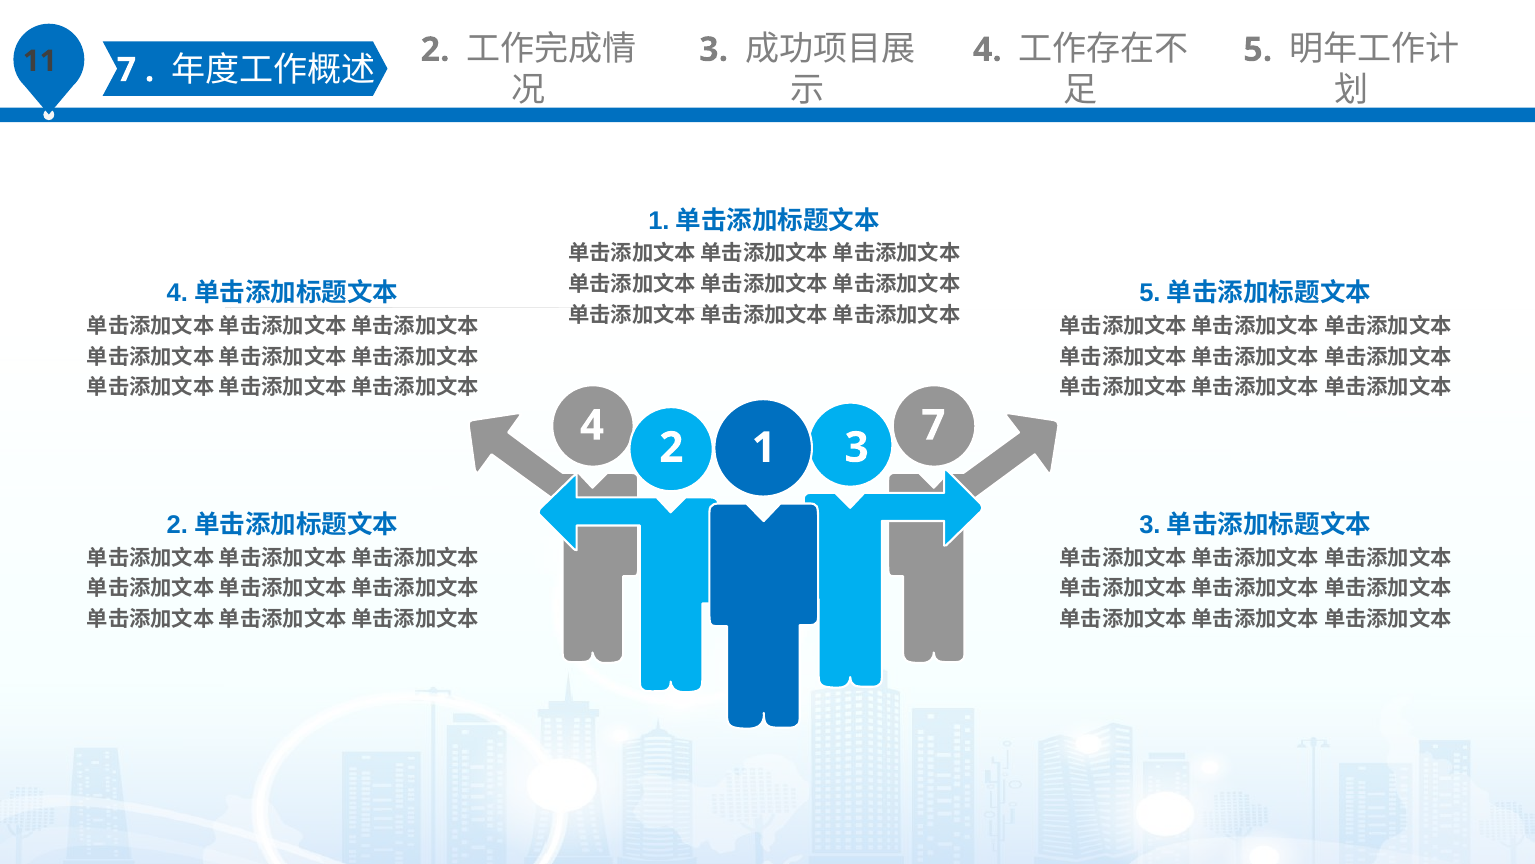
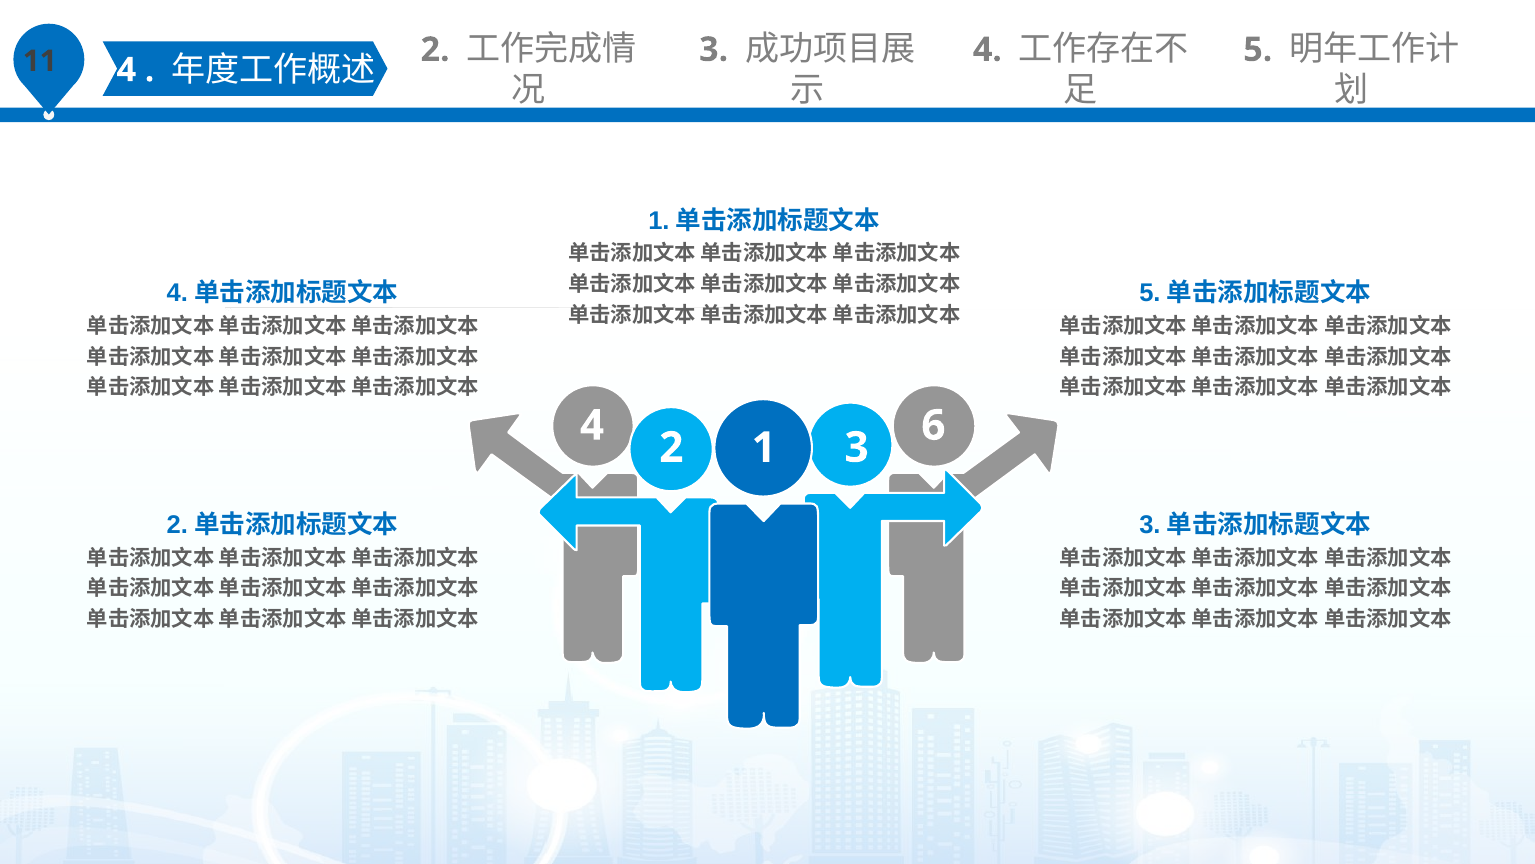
7: 7 -> 4 (126, 70)
4 7: 7 -> 6 (933, 425)
